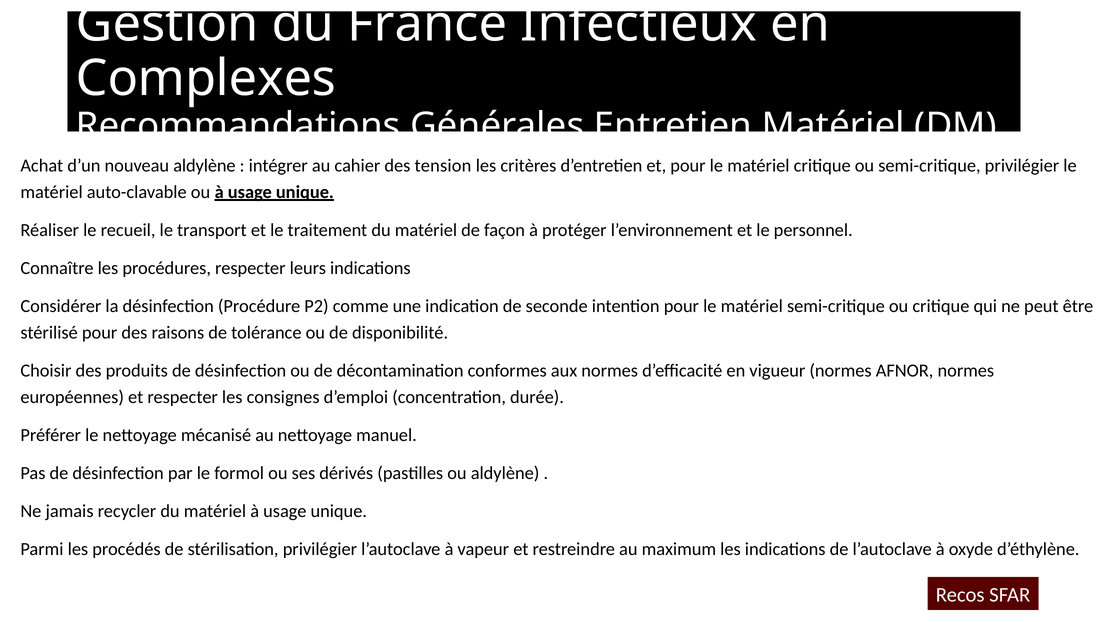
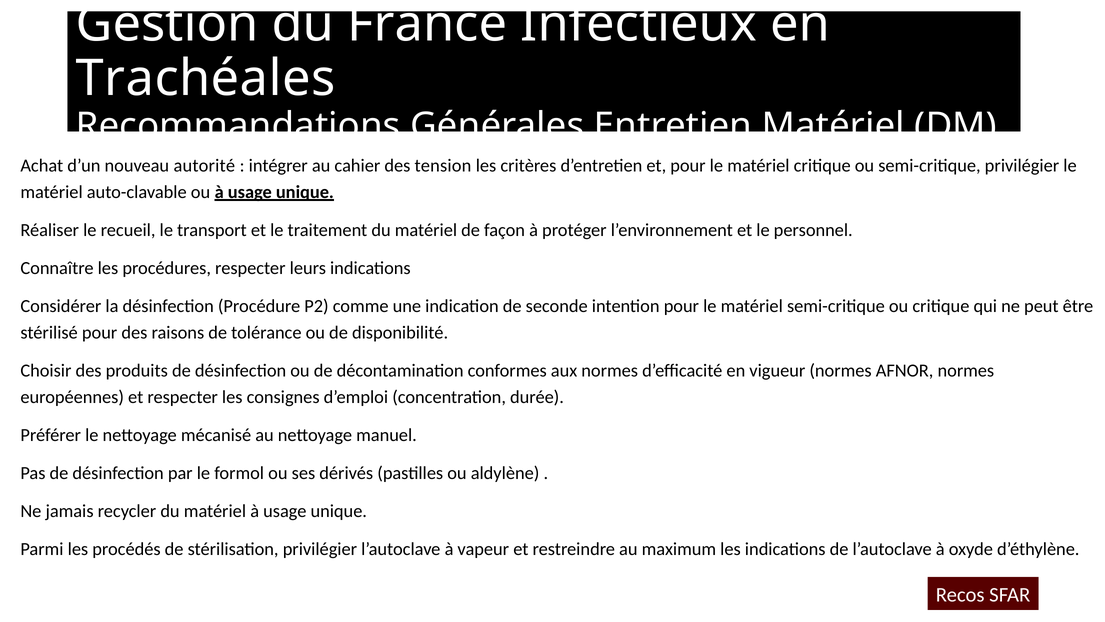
Complexes: Complexes -> Trachéales (206, 78)
nouveau aldylène: aldylène -> autorité (204, 165)
